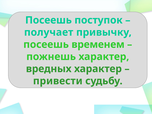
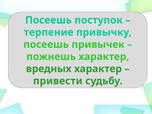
получает: получает -> терпение (49, 32)
временем: временем -> привычек (98, 44)
